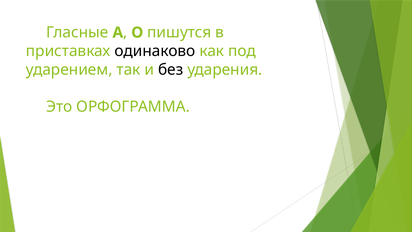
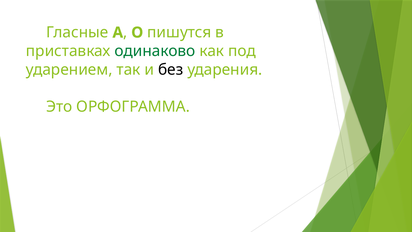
одинаково colour: black -> green (155, 51)
